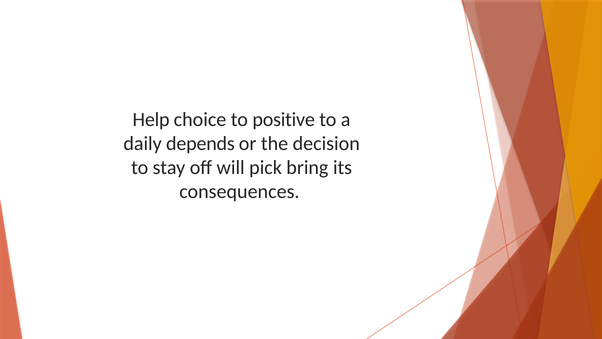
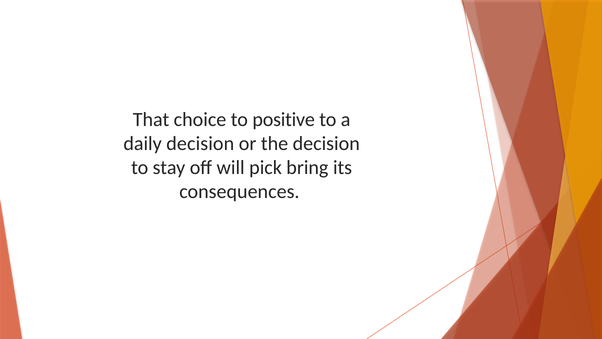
Help: Help -> That (151, 119)
daily depends: depends -> decision (200, 143)
